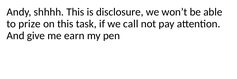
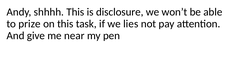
call: call -> lies (131, 24)
earn: earn -> near (74, 36)
